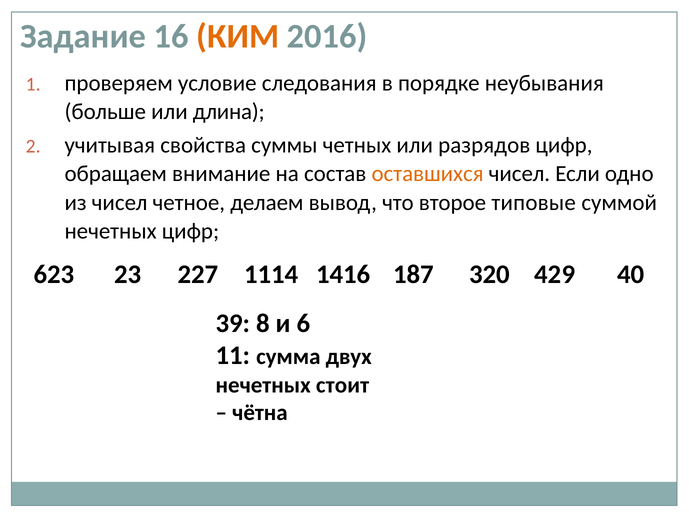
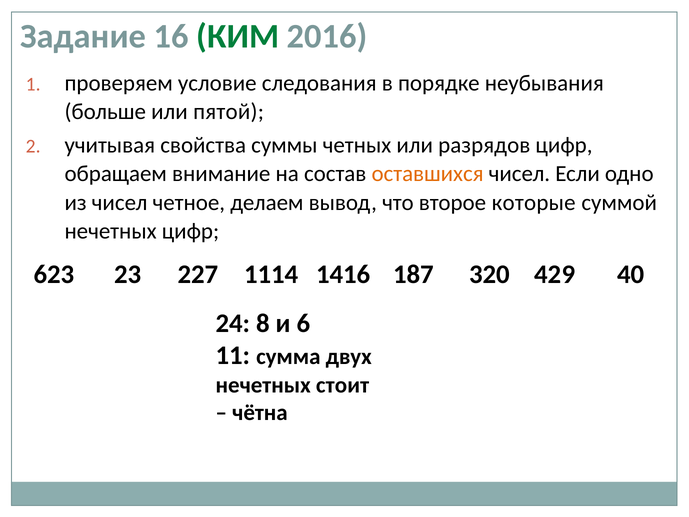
КИМ colour: orange -> green (238, 36)
длина: длина -> пятой (229, 112)
типовые: типовые -> которые (534, 202)
39: 39 -> 24 (233, 323)
